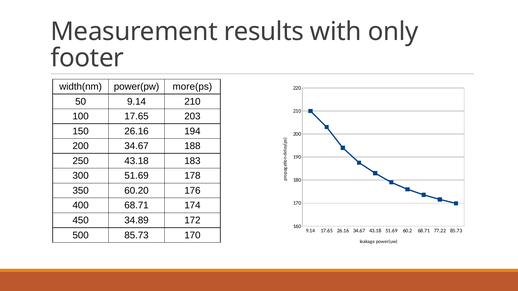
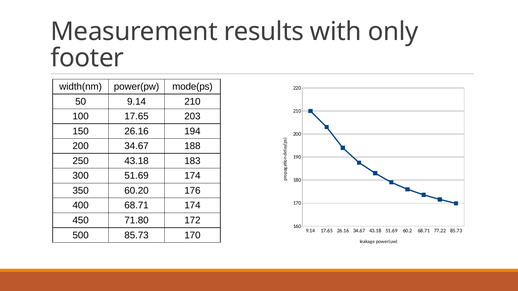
more(ps: more(ps -> mode(ps (192, 87)
51.69 178: 178 -> 174 (192, 176)
34.89: 34.89 -> 71.80 (137, 221)
